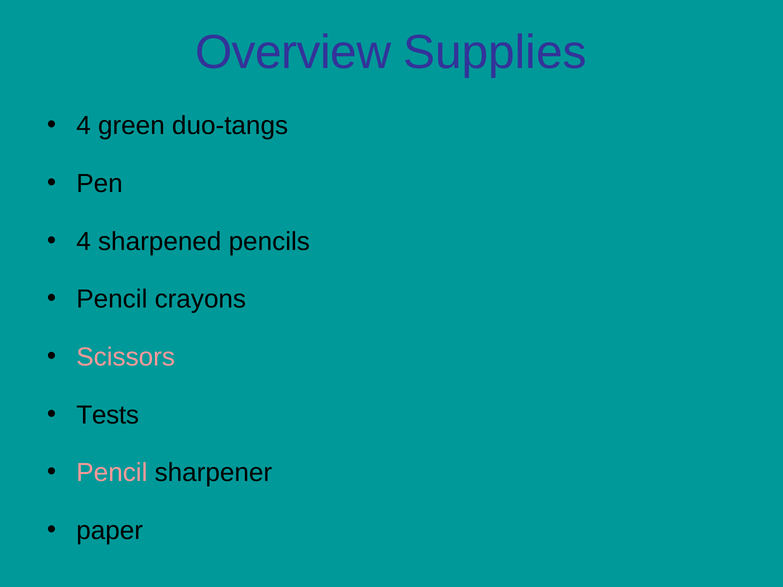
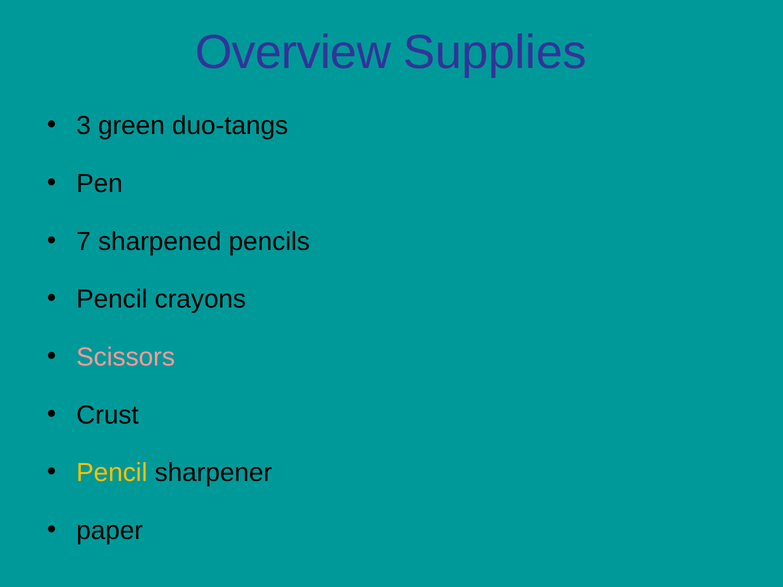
4: 4 -> 3 (84, 126)
4: 4 -> 7 (84, 242)
Tests: Tests -> Crust (108, 415)
Pencil colour: pink -> yellow (112, 473)
